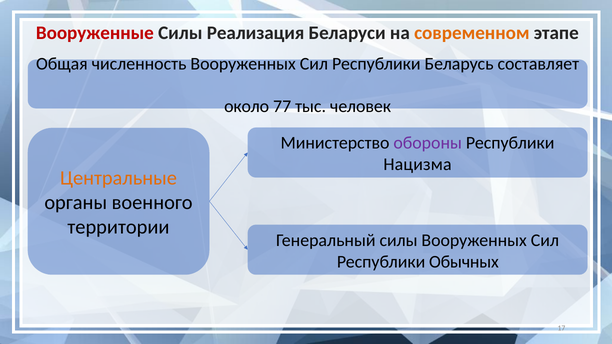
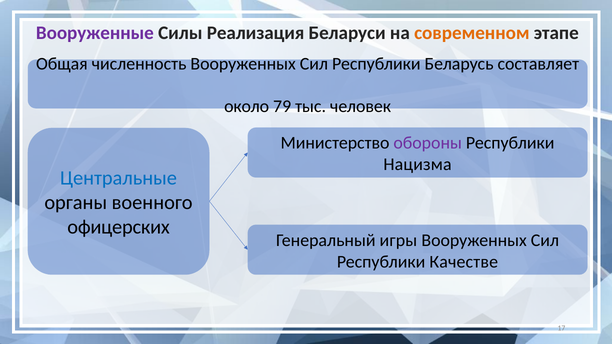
Вооруженные colour: red -> purple (95, 33)
77: 77 -> 79 (282, 107)
Центральные colour: orange -> blue (118, 178)
территории: территории -> офицерских (119, 227)
Генеральный силы: силы -> игры (398, 240)
Обычных: Обычных -> Качестве (464, 262)
